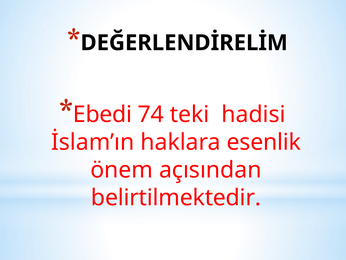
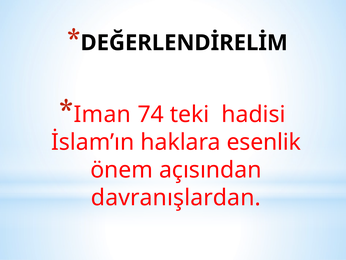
Ebedi: Ebedi -> Iman (102, 114)
belirtilmektedir: belirtilmektedir -> davranışlardan (176, 197)
